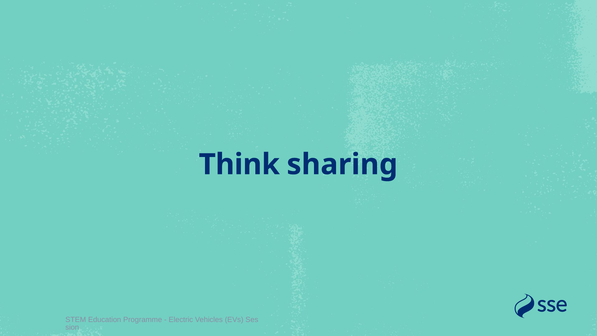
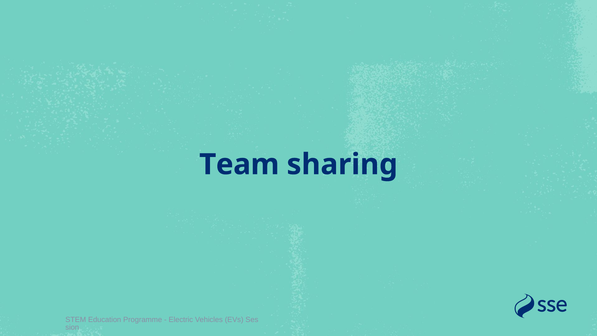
Think: Think -> Team (239, 164)
